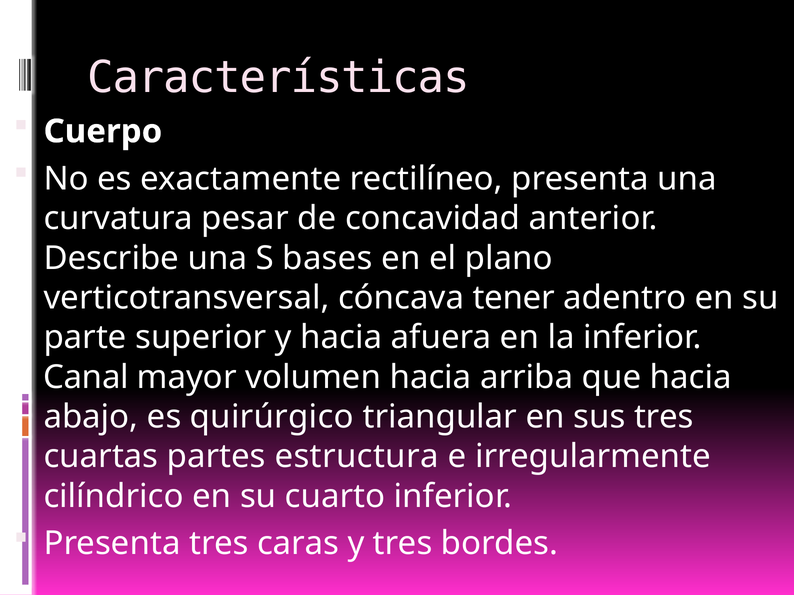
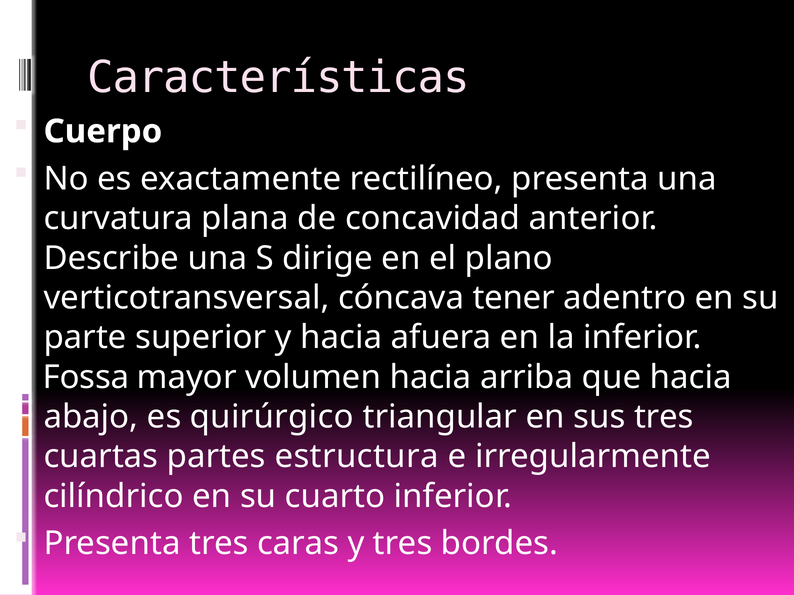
pesar: pesar -> plana (245, 219)
bases: bases -> dirige (328, 258)
Canal: Canal -> Fossa (86, 377)
